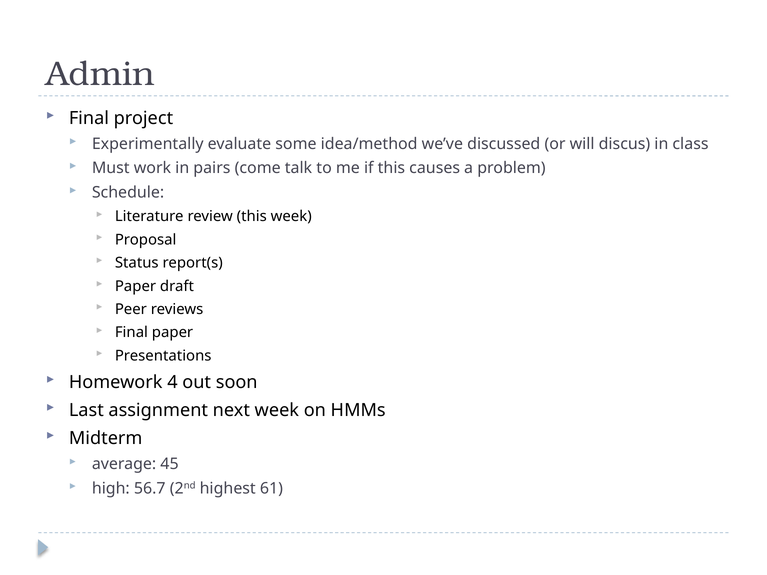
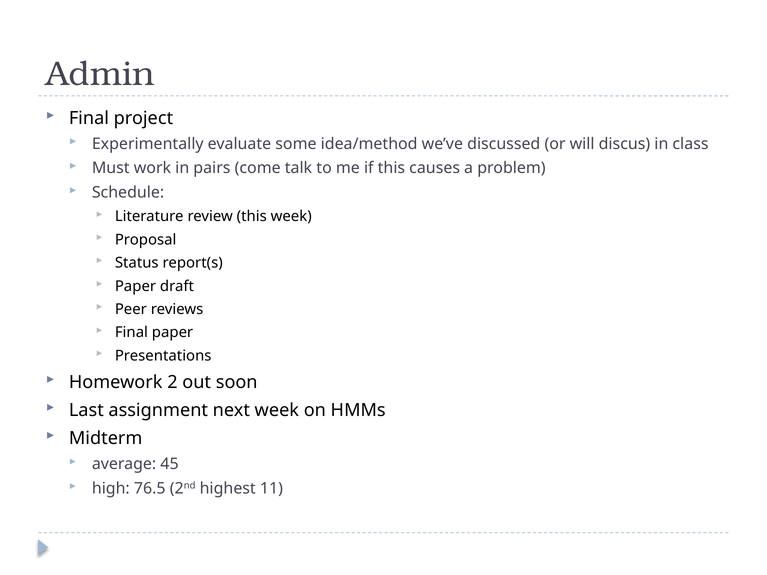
4: 4 -> 2 (172, 382)
56.7: 56.7 -> 76.5 (150, 489)
61: 61 -> 11 (271, 489)
